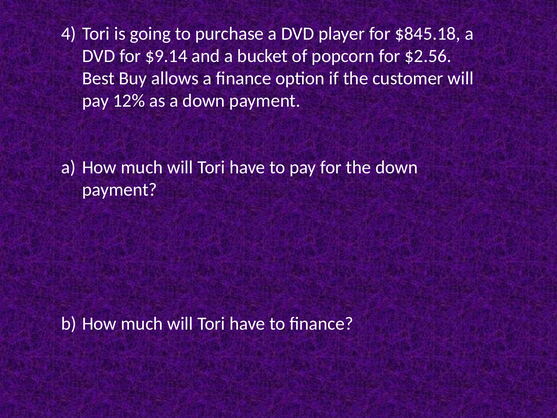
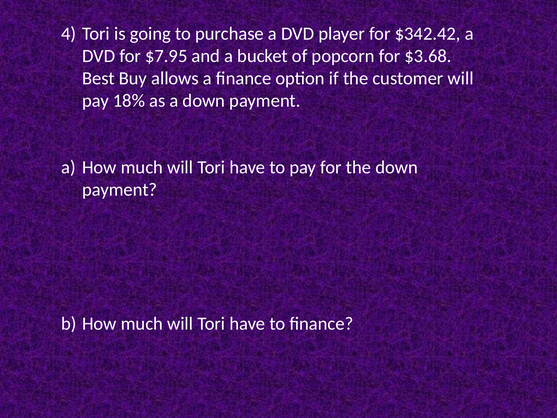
$845.18: $845.18 -> $342.42 (428, 34)
$9.14: $9.14 -> $7.95 (166, 56)
$2.56: $2.56 -> $3.68 (428, 56)
12%: 12% -> 18% (129, 101)
